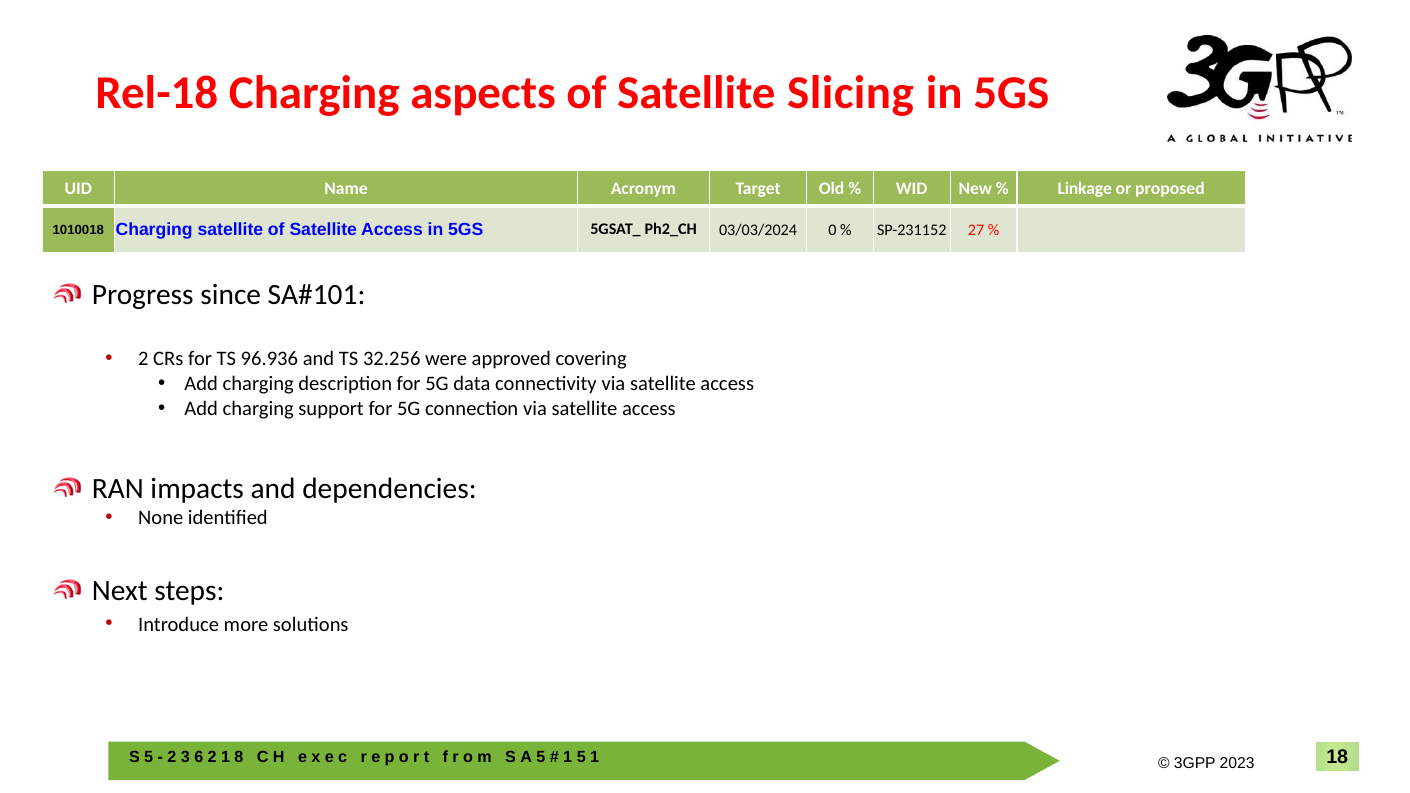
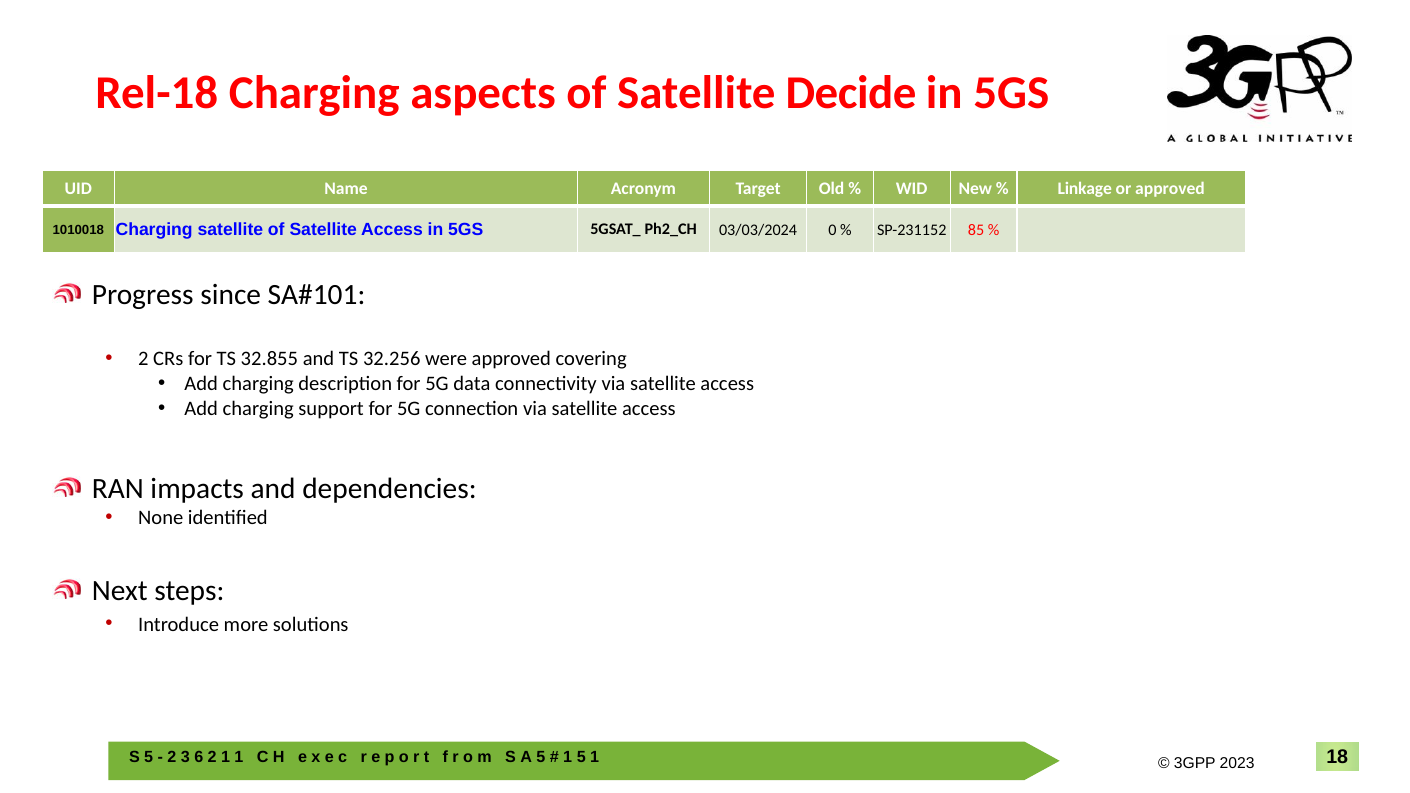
Slicing: Slicing -> Decide (851, 93)
or proposed: proposed -> approved (1170, 189)
27: 27 -> 85 (976, 230)
96.936: 96.936 -> 32.855 (269, 359)
8: 8 -> 1 (239, 758)
